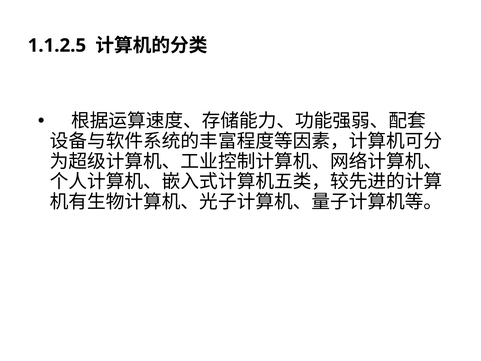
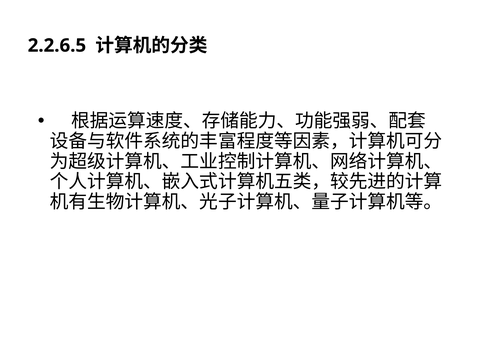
1.1.2.5: 1.1.2.5 -> 2.2.6.5 (57, 45)
